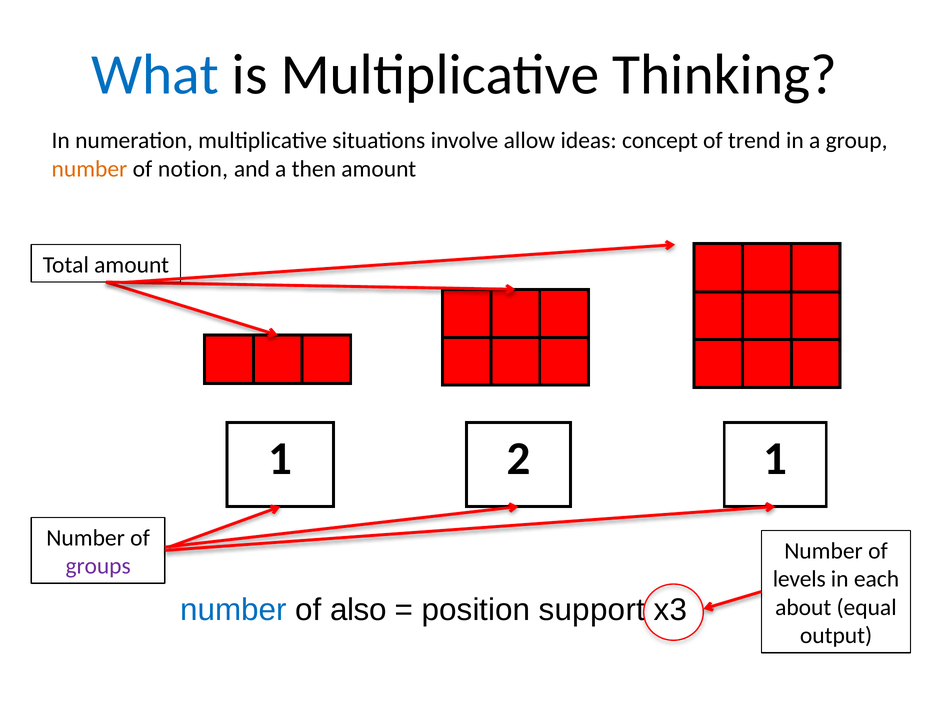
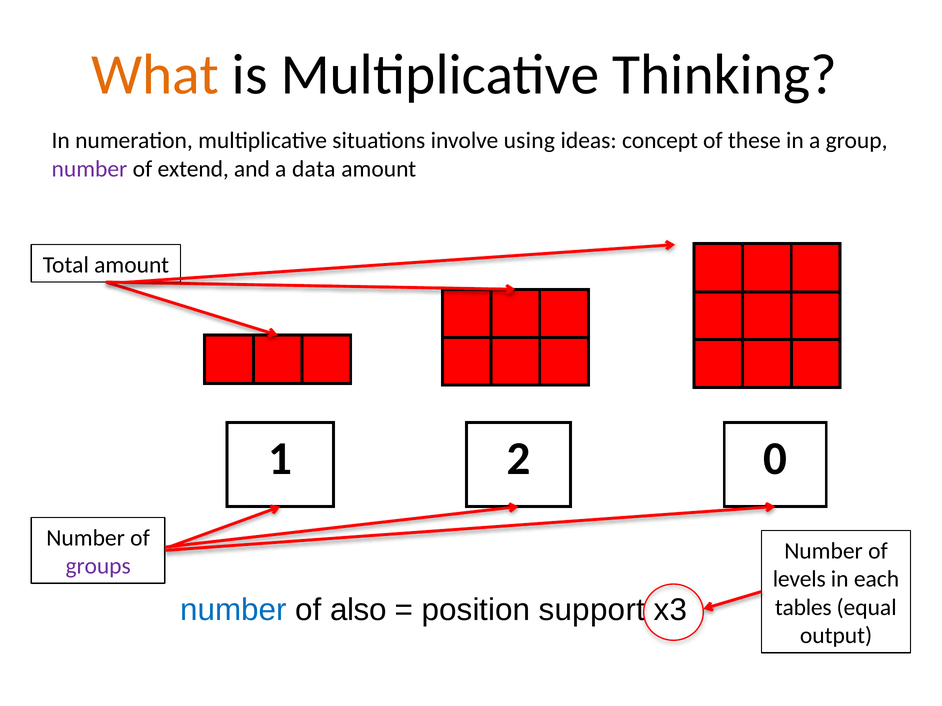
What colour: blue -> orange (155, 75)
allow: allow -> using (529, 141)
trend: trend -> these (754, 141)
number colour: orange -> purple (89, 169)
notion: notion -> extend (193, 169)
then: then -> data (314, 169)
2 1: 1 -> 0 (775, 459)
about: about -> tables (803, 608)
